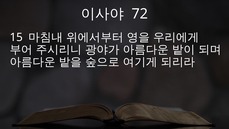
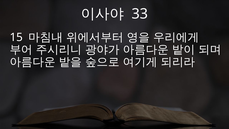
72: 72 -> 33 (140, 14)
